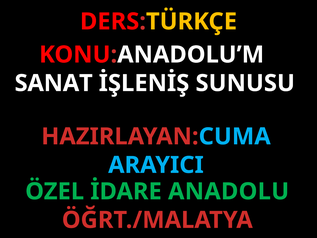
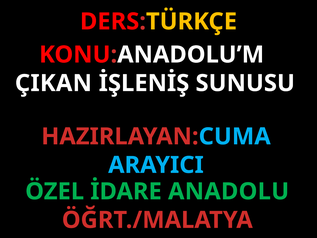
SANAT: SANAT -> ÇIKAN (53, 83)
